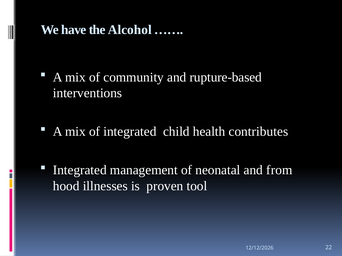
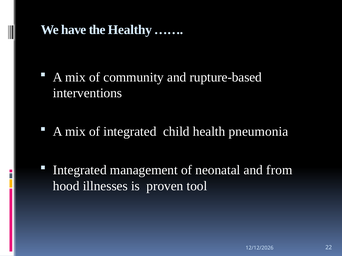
Alcohol: Alcohol -> Healthy (130, 30)
contributes: contributes -> pneumonia (258, 132)
